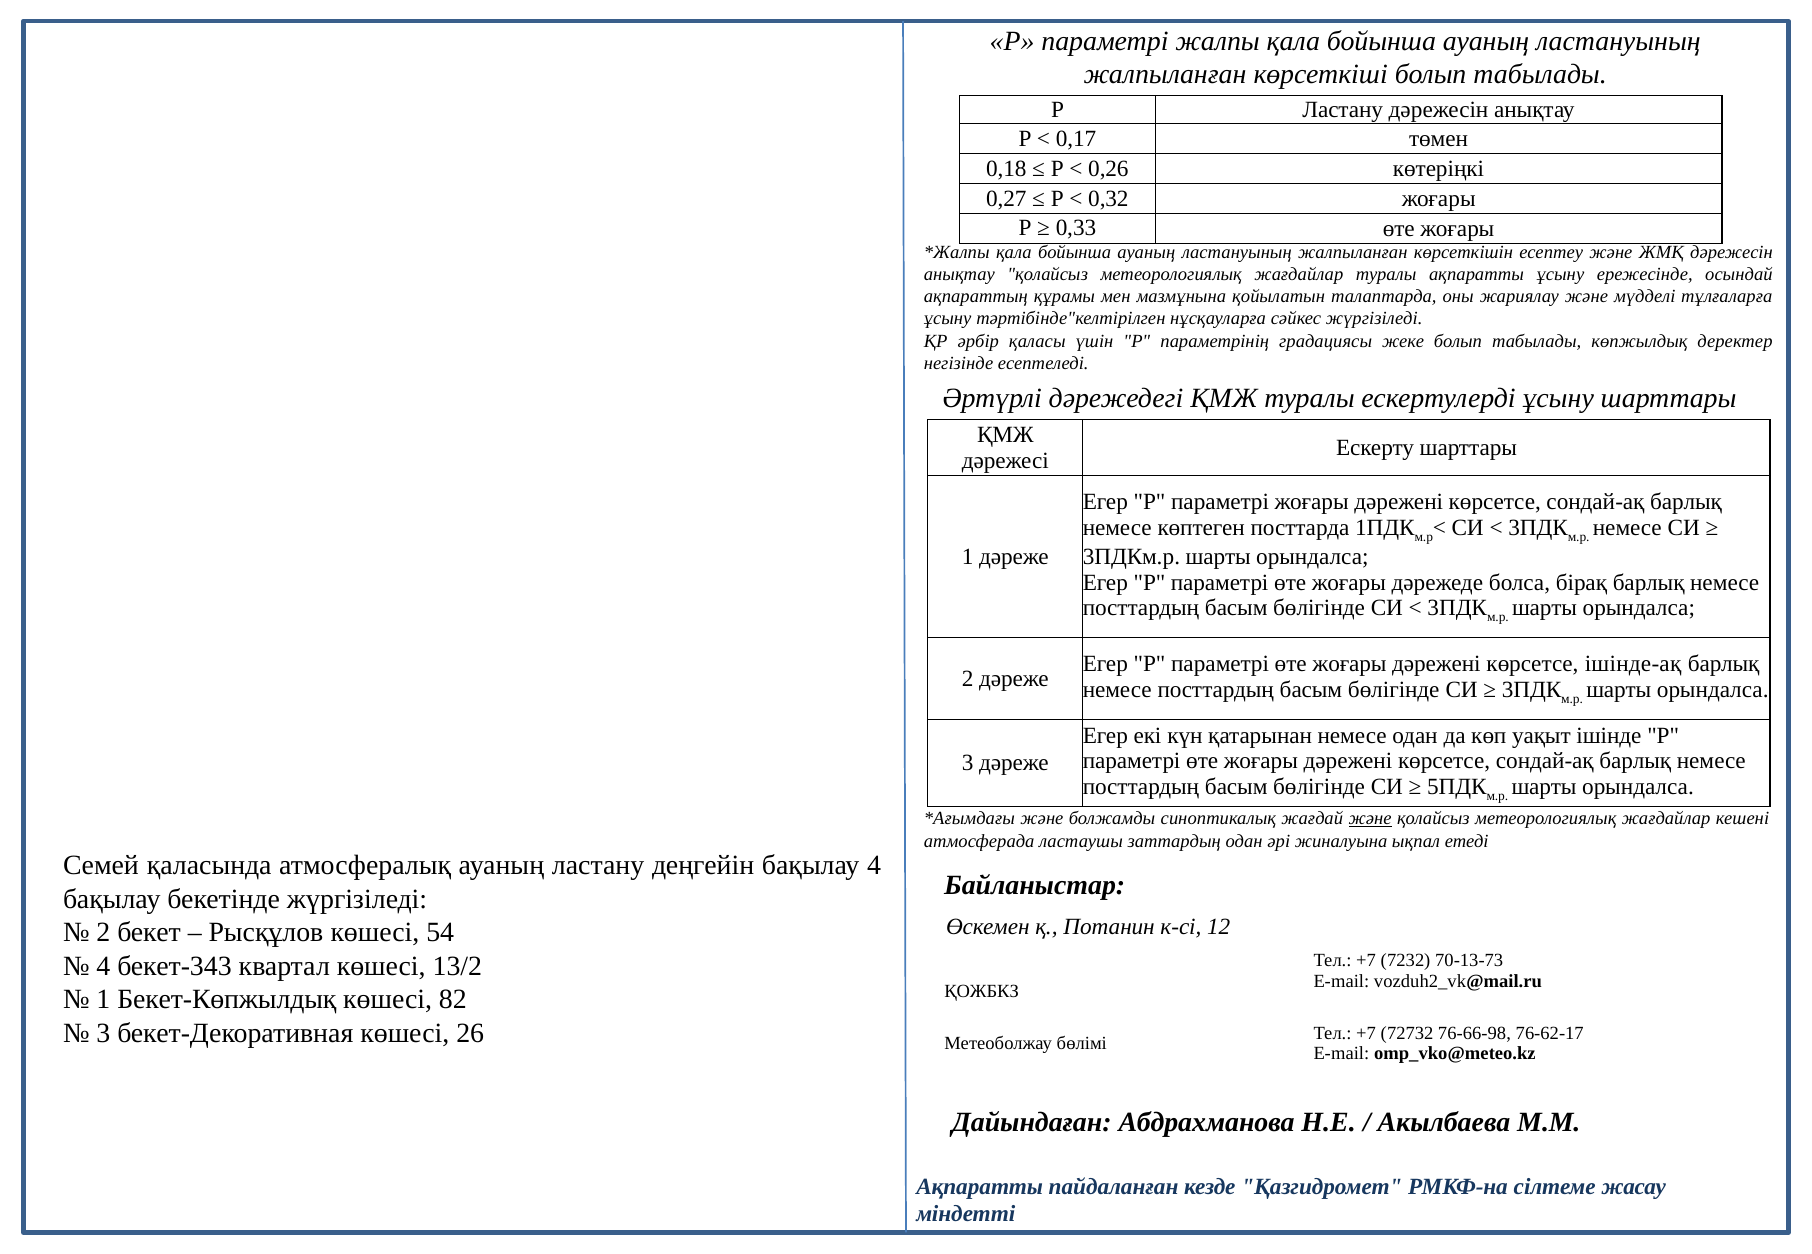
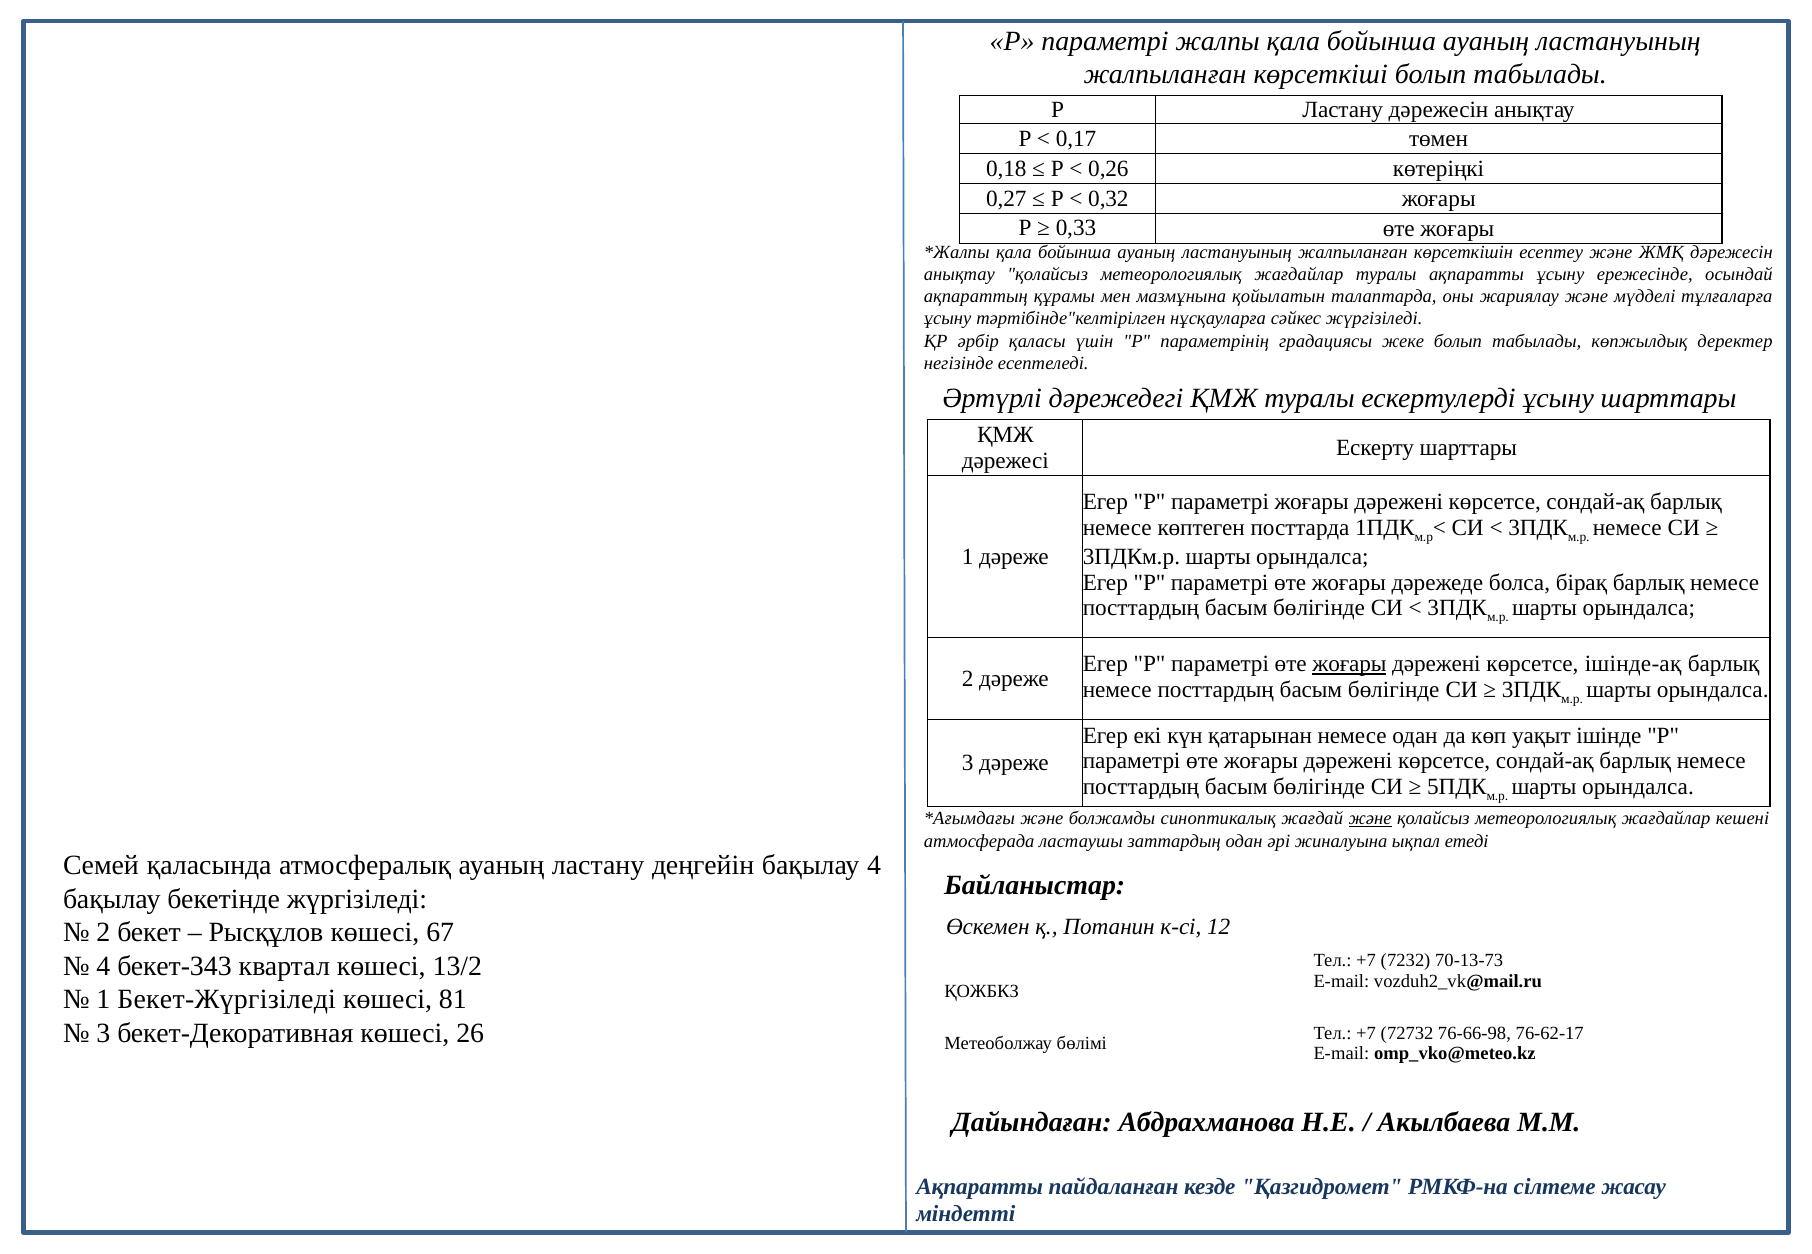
жоғары underline: none -> present (1349, 664)
54: 54 -> 67 (440, 933)
Бекет-Көпжылдық: Бекет-Көпжылдық -> Бекет-Жүргізіледі (227, 1000)
82: 82 -> 81 (453, 1000)
